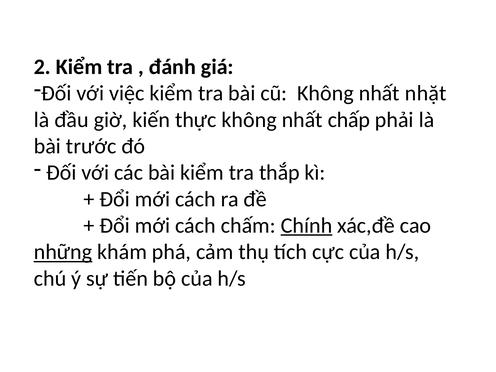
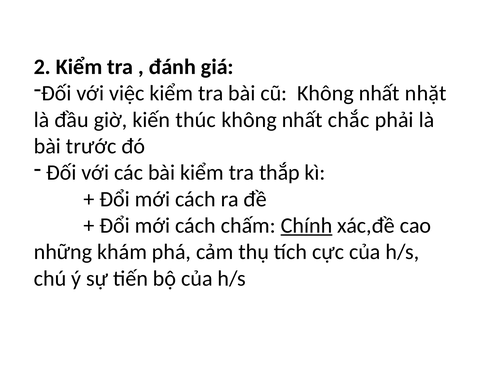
thực: thực -> thúc (196, 120)
chấp: chấp -> chắc (349, 120)
những underline: present -> none (63, 252)
